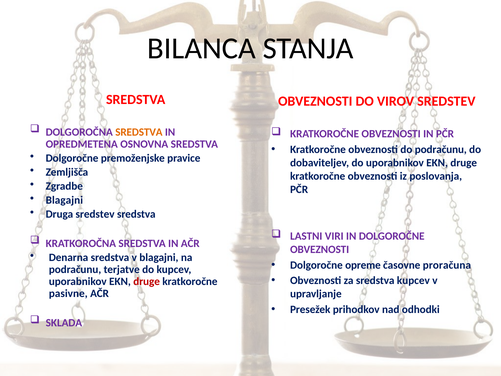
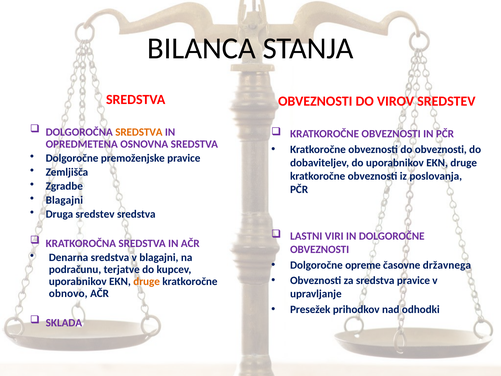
do podračunu: podračunu -> obveznosti (441, 149)
proračuna: proračuna -> državnega (447, 265)
sredstva kupcev: kupcev -> pravice (413, 280)
druge colour: red -> orange (147, 281)
pasivne: pasivne -> obnovo (68, 293)
